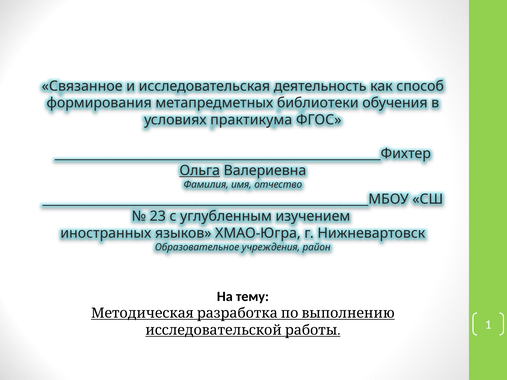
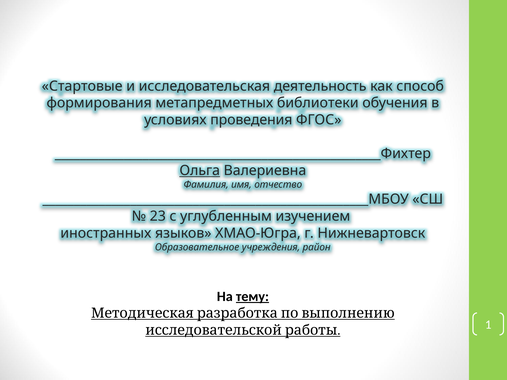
Связанное: Связанное -> Стартовые (82, 86)
практикума: практикума -> проведения (251, 120)
тему underline: none -> present (252, 297)
